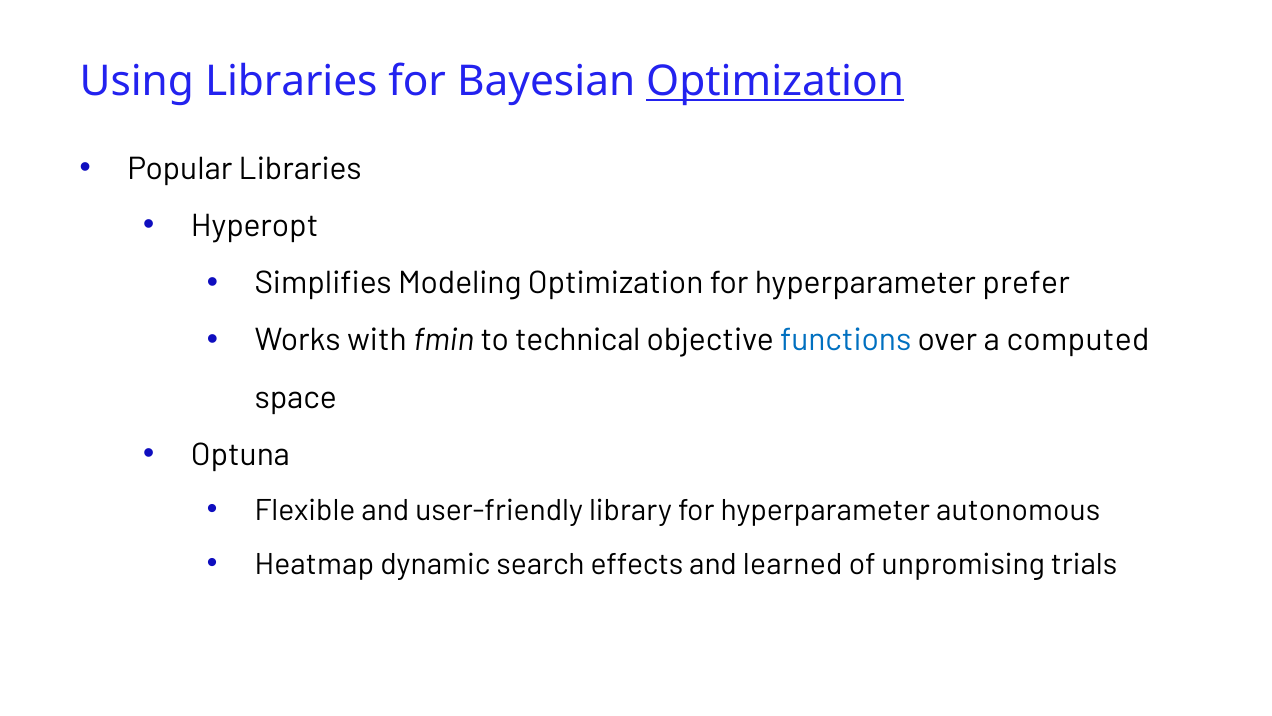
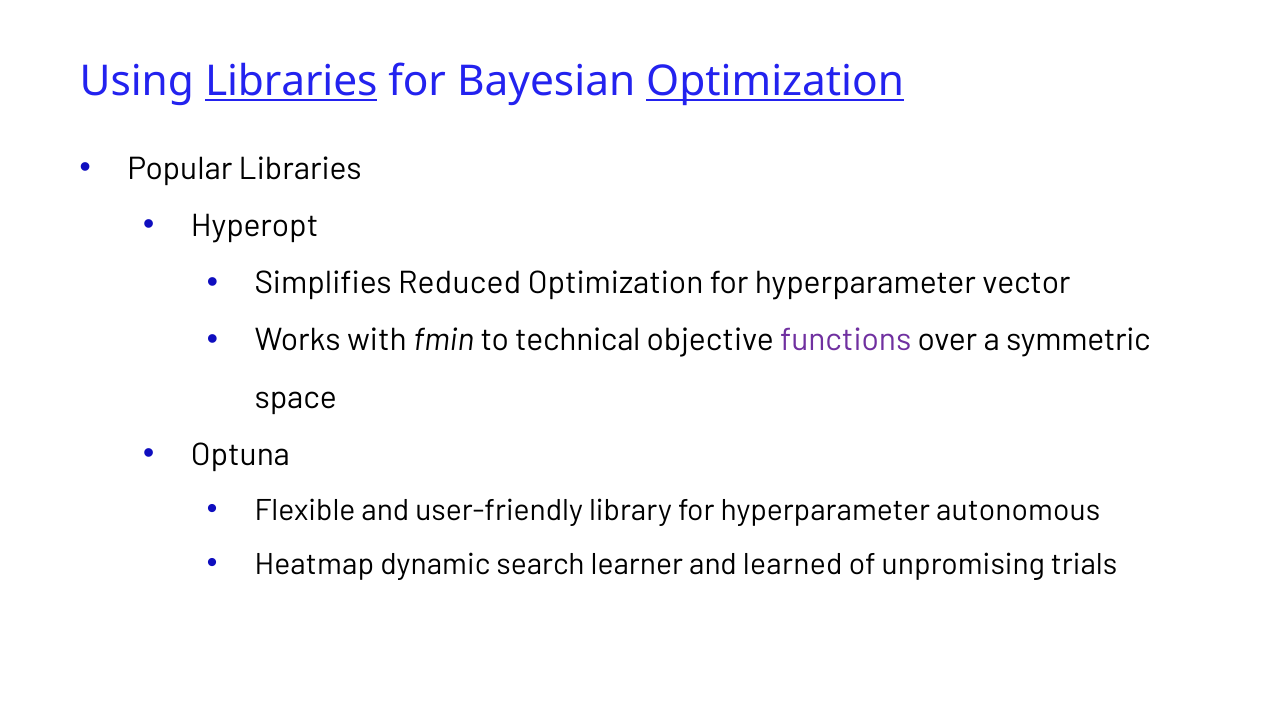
Libraries underline: none -> present (291, 82)
Modeling: Modeling -> Reduced (460, 283)
prefer: prefer -> vector (1026, 283)
functions colour: blue -> purple (846, 340)
computed: computed -> symmetric (1078, 340)
effects: effects -> learner (637, 564)
